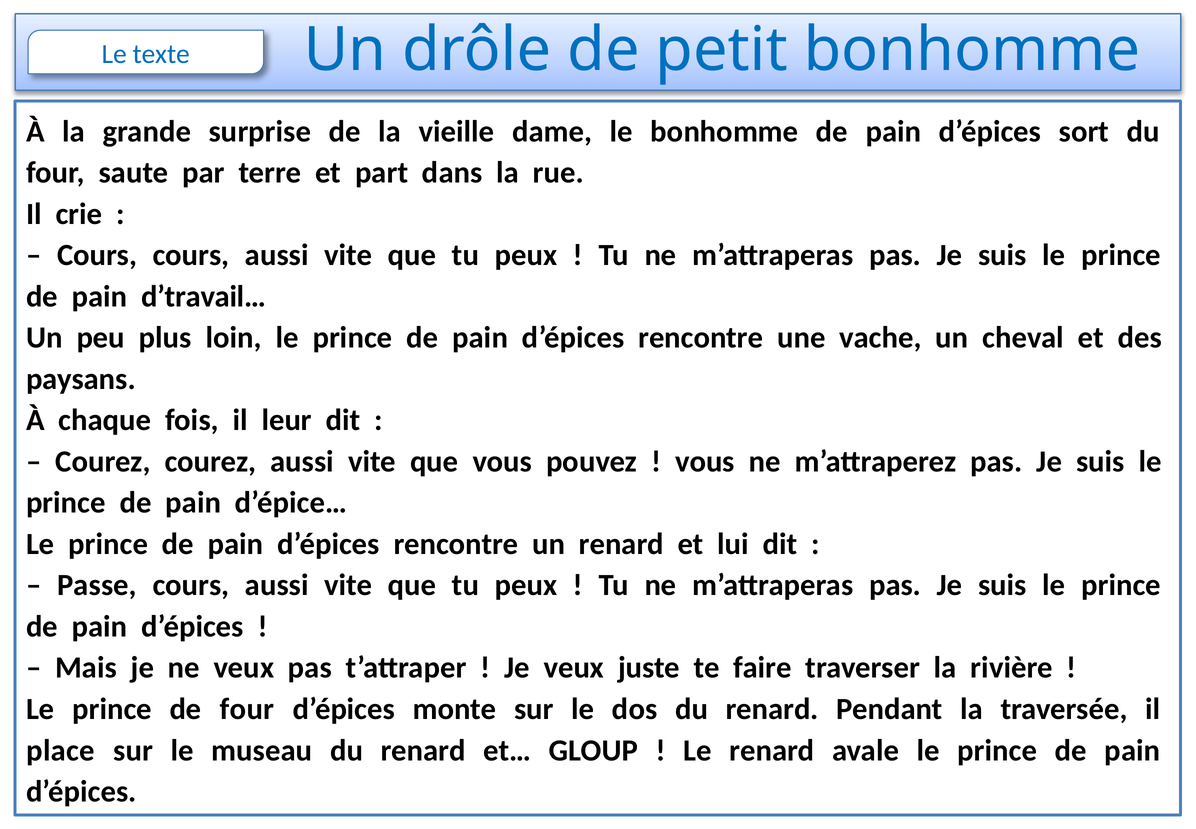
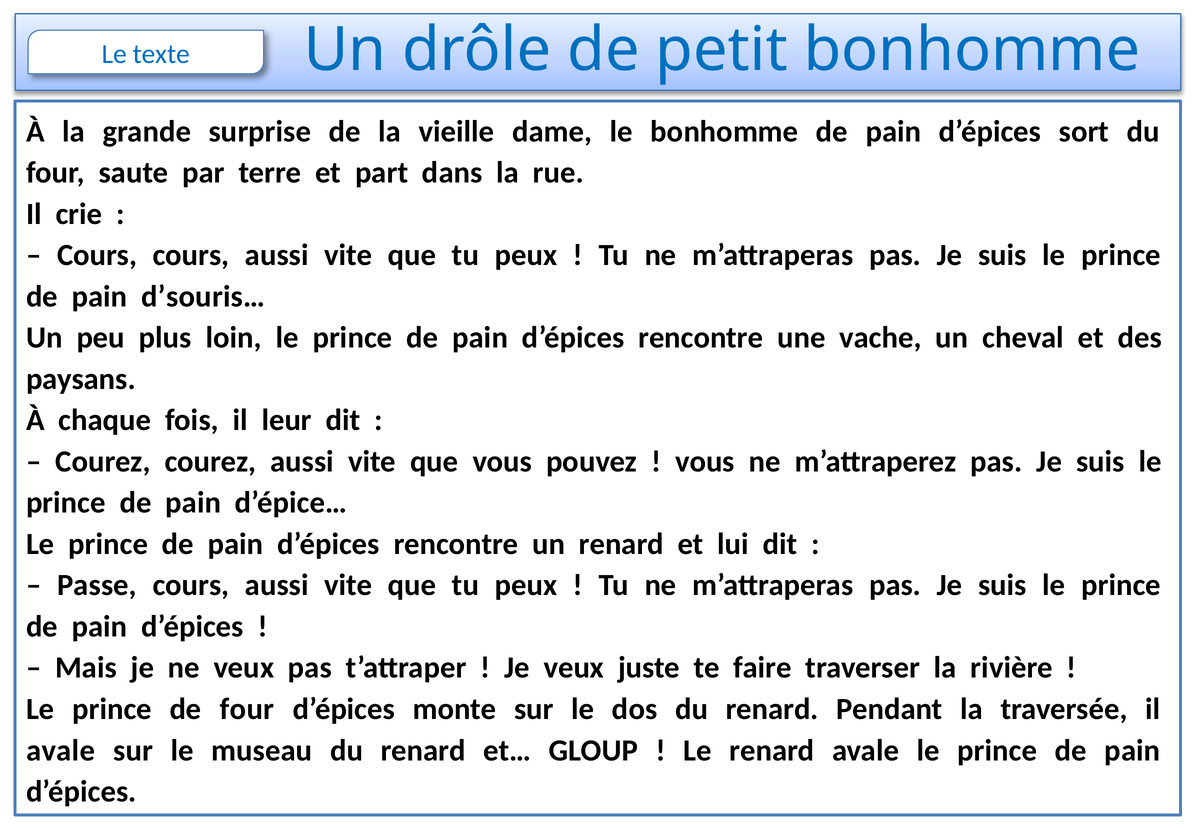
d’travail…: d’travail… -> d’souris… (203, 296)
place: place -> avale (61, 750)
